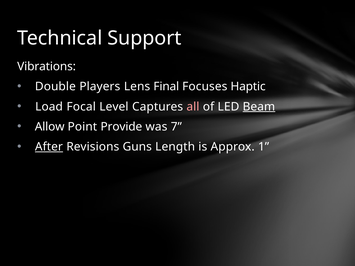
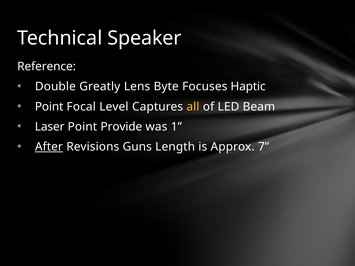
Support: Support -> Speaker (145, 38)
Vibrations: Vibrations -> Reference (47, 67)
Players: Players -> Greatly (100, 87)
Final: Final -> Byte (166, 87)
Load: Load -> Point (49, 107)
all colour: pink -> yellow (193, 107)
Beam underline: present -> none (259, 107)
Allow: Allow -> Laser (50, 127)
7: 7 -> 1 (176, 127)
1: 1 -> 7 (264, 147)
